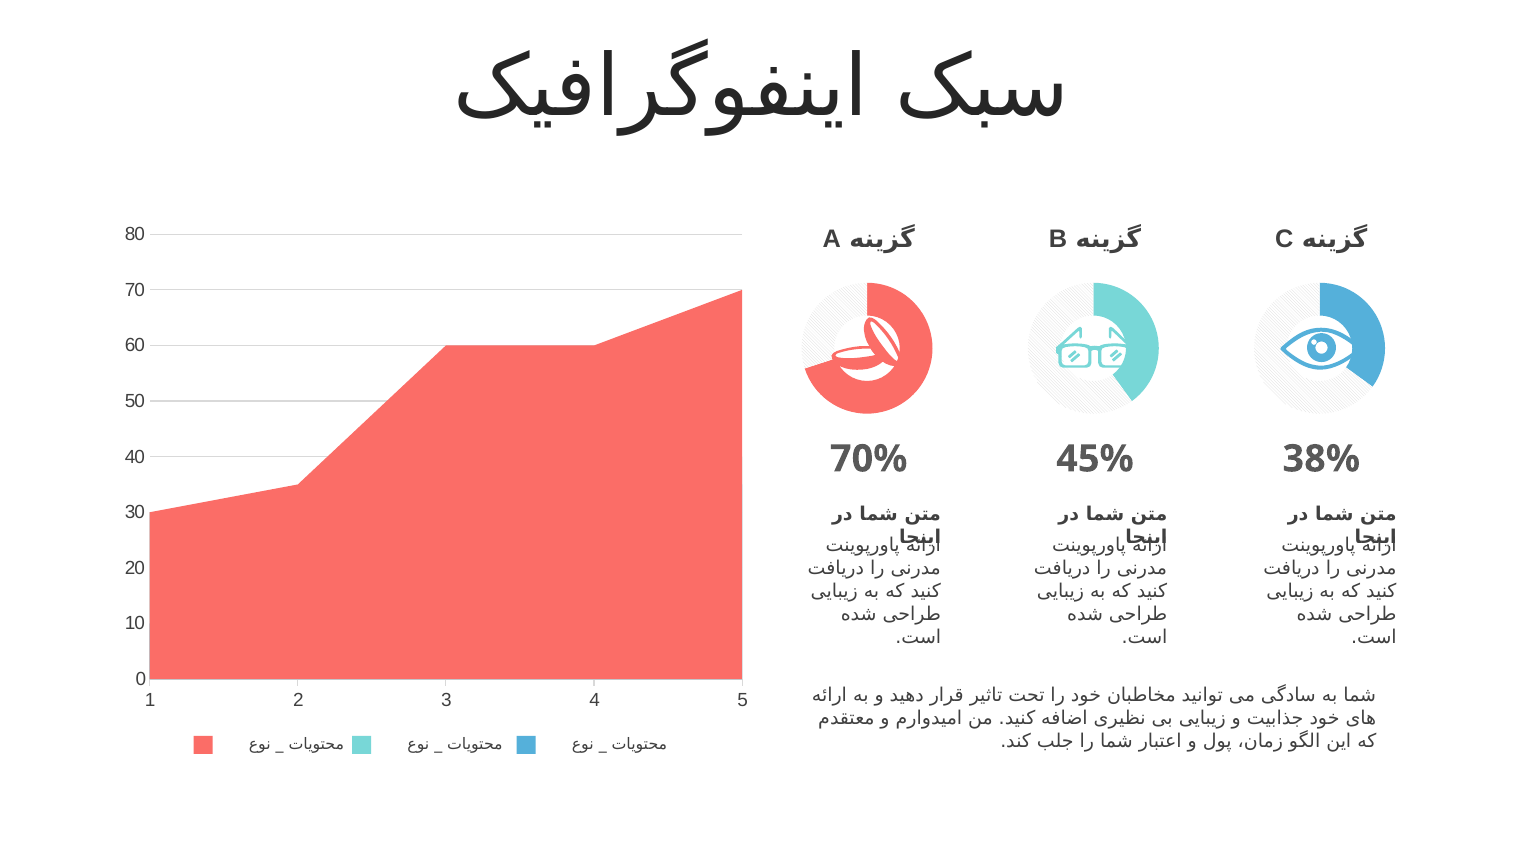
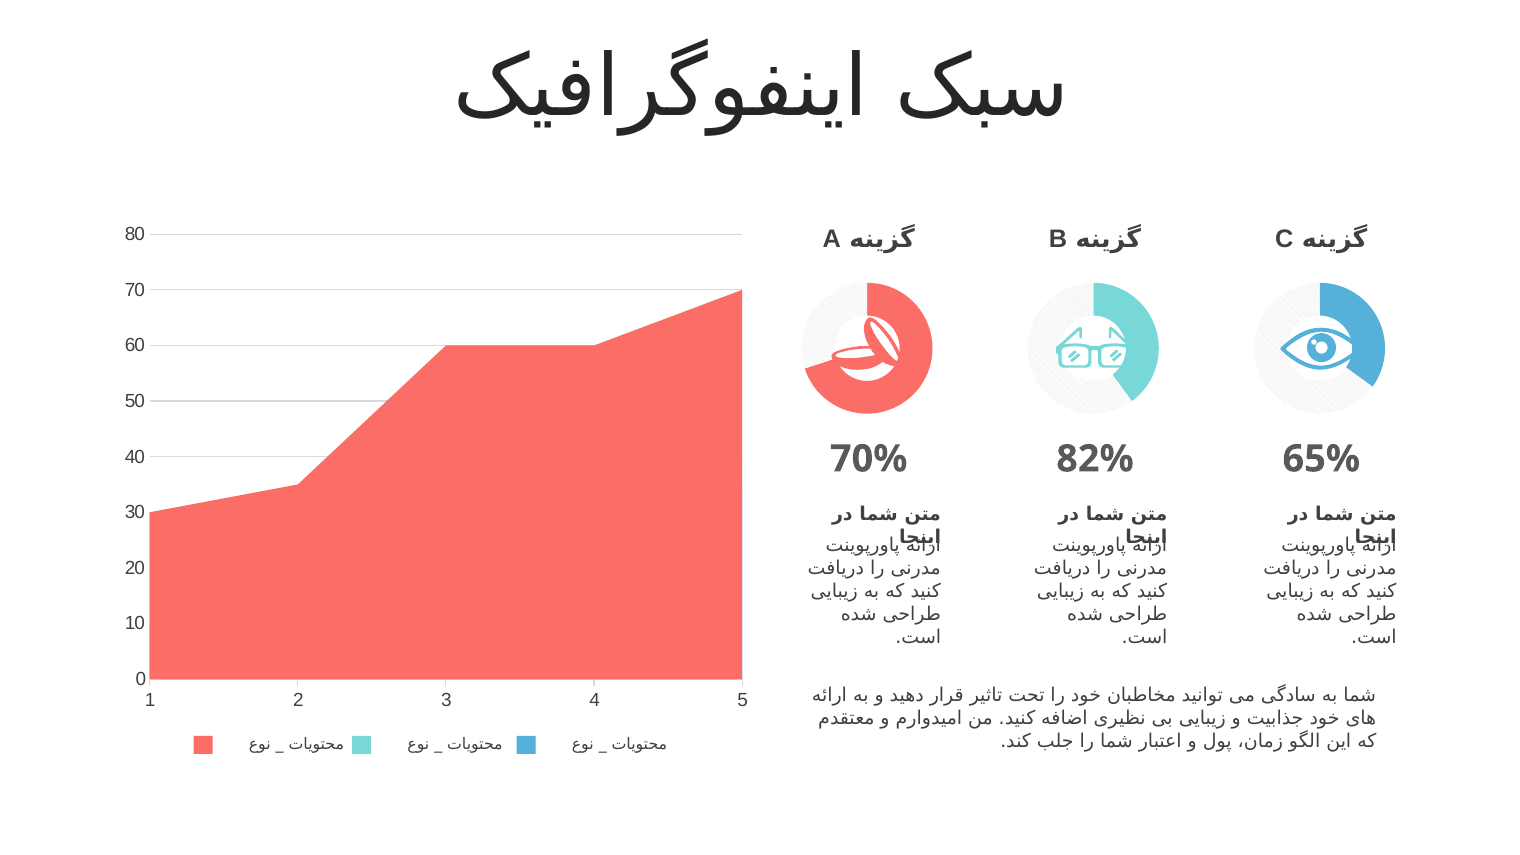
45%: 45% -> 82% (1095, 459)
38%: 38% -> 65% (1321, 459)
